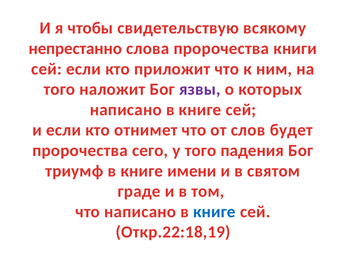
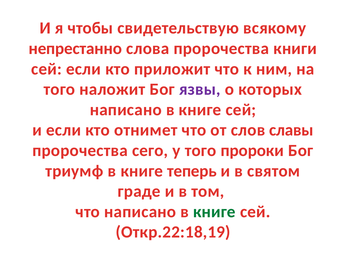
будет: будет -> славы (291, 130)
падения: падения -> пророки (252, 151)
имени: имени -> теперь (192, 171)
книге colour: blue -> green (214, 212)
